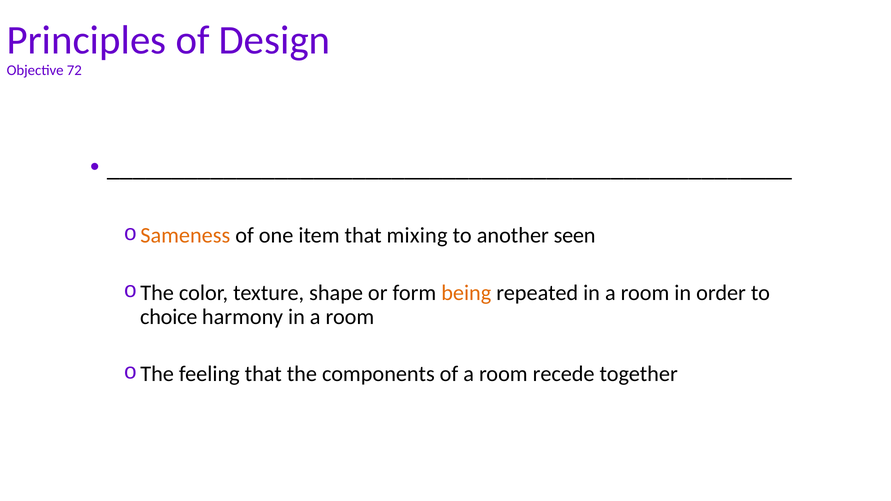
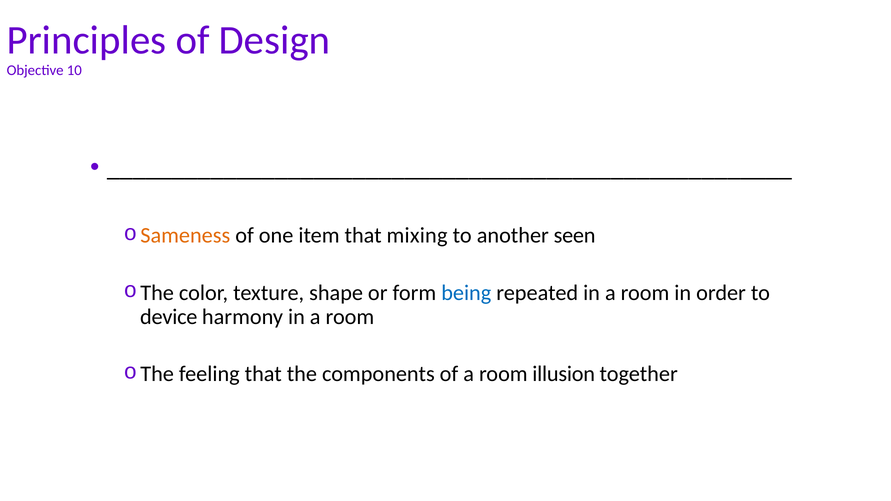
72: 72 -> 10 (74, 70)
being colour: orange -> blue (466, 293)
choice: choice -> device (169, 317)
recede: recede -> illusion (564, 374)
